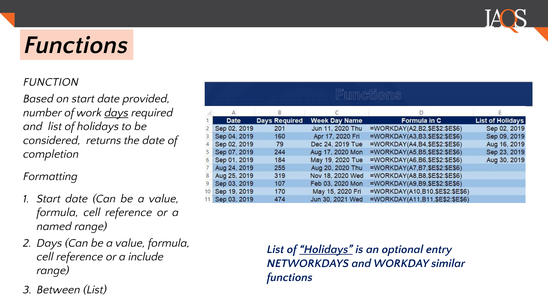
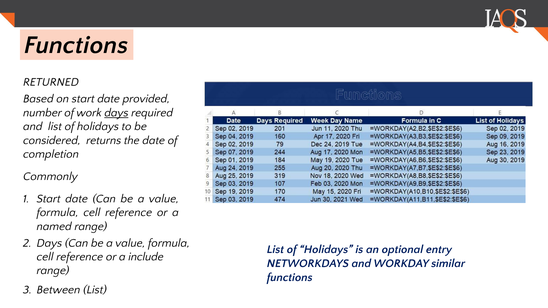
FUNCTION: FUNCTION -> RETURNED (51, 82)
Formatting: Formatting -> Commonly (50, 177)
Holidays underline: present -> none (326, 250)
